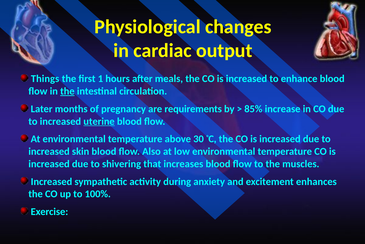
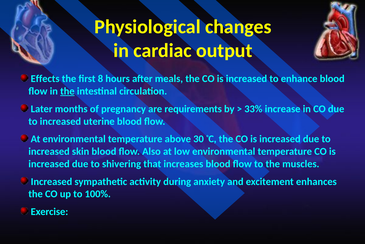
Things: Things -> Effects (45, 79)
1: 1 -> 8 (100, 79)
85%: 85% -> 33% (253, 109)
uterine underline: present -> none (99, 121)
